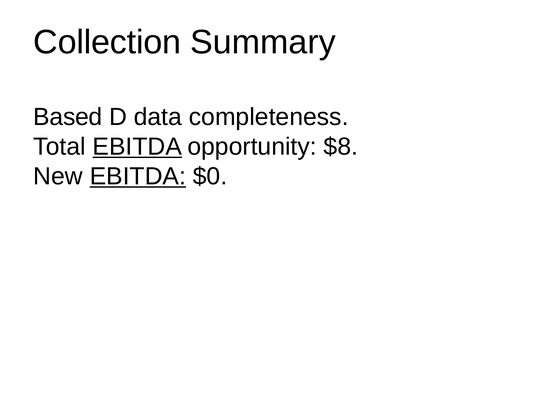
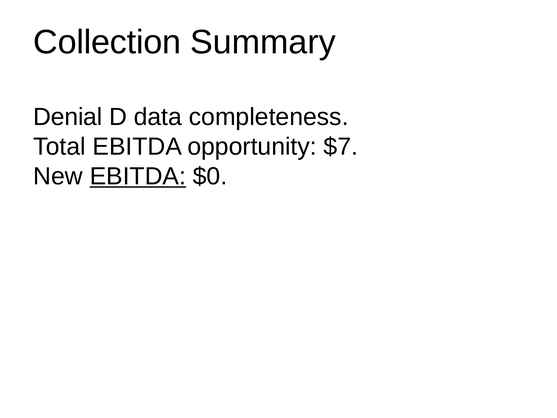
Based: Based -> Denial (68, 117)
EBITDA underline: present -> none (137, 147)
$8: $8 -> $7 (341, 147)
